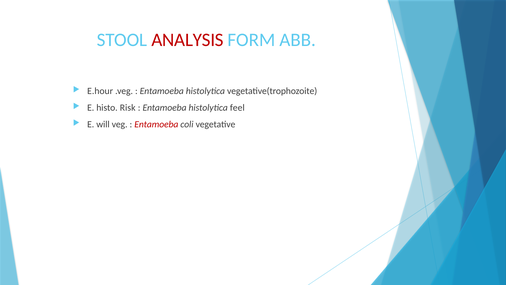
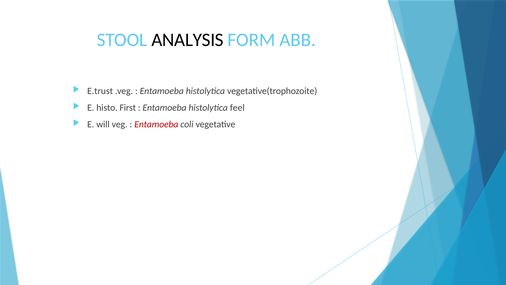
ANALYSIS colour: red -> black (188, 40)
E.hour: E.hour -> E.trust (100, 91)
Risk: Risk -> First (128, 108)
